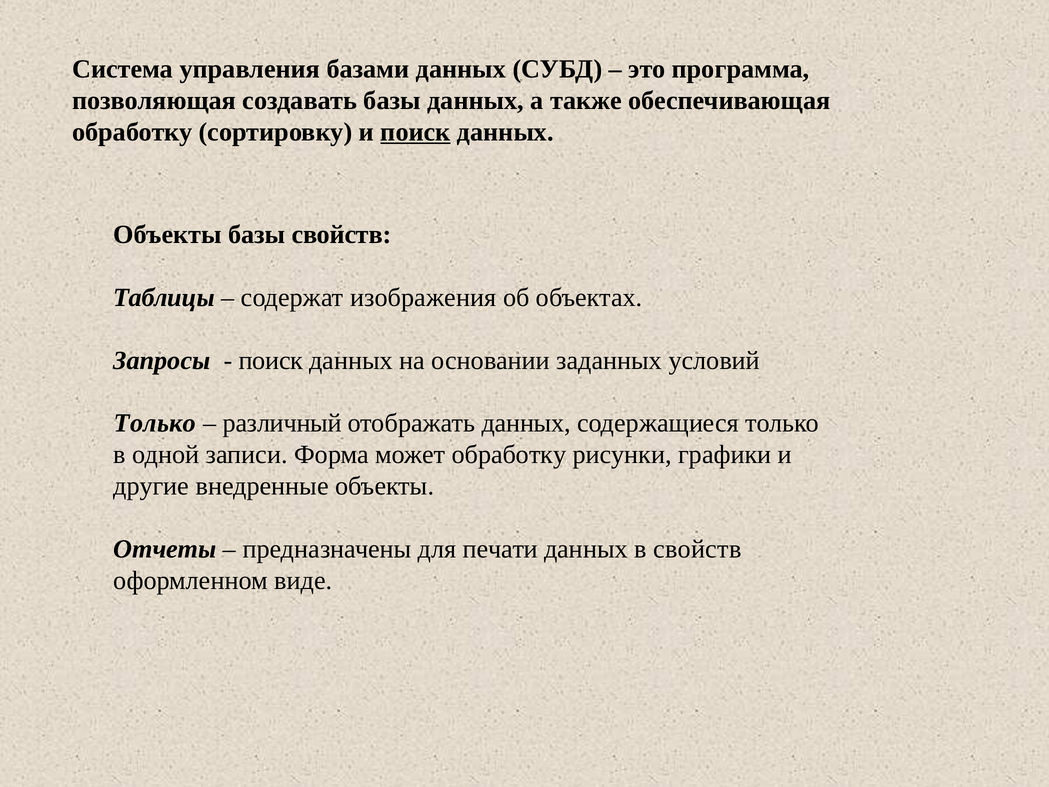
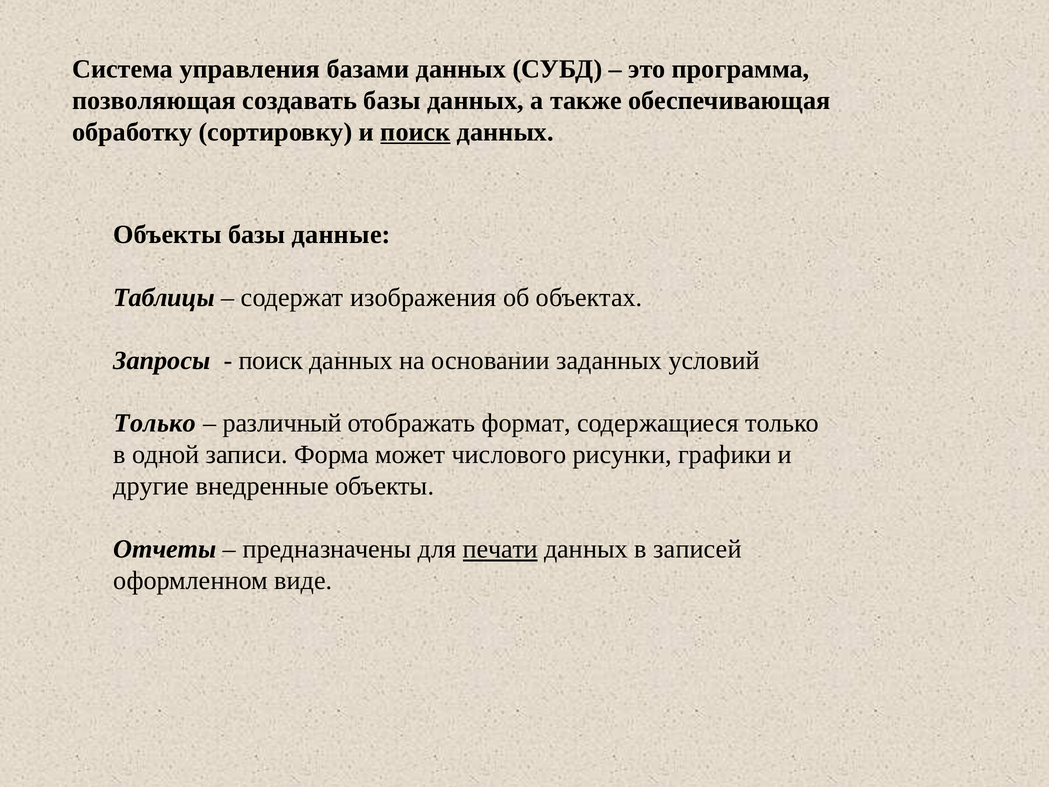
базы свойств: свойств -> данные (341, 234)
отображать данных: данных -> формат (526, 423)
может обработку: обработку -> числового (509, 455)
печати underline: none -> present (500, 549)
в свойств: свойств -> записей (697, 549)
